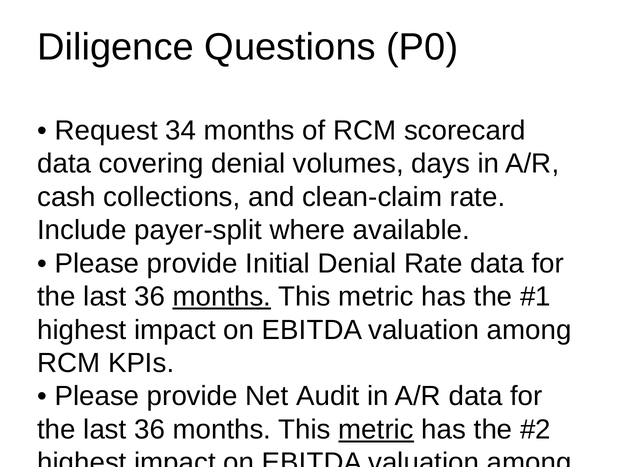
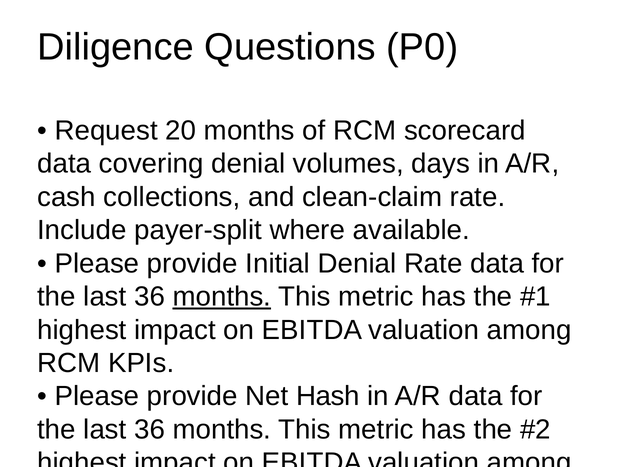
34: 34 -> 20 (181, 131)
Audit: Audit -> Hash (328, 397)
metric underline: present -> none (376, 430)
